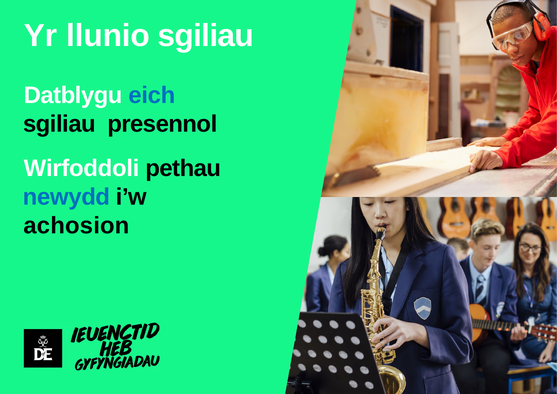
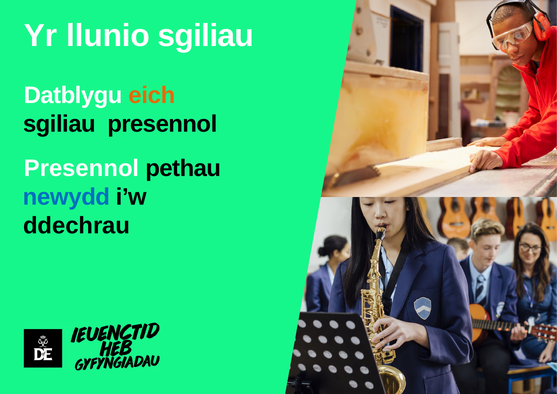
eich colour: blue -> orange (152, 95)
Wirfoddoli: Wirfoddoli -> Presennol (81, 168)
achosion: achosion -> ddechrau (77, 225)
